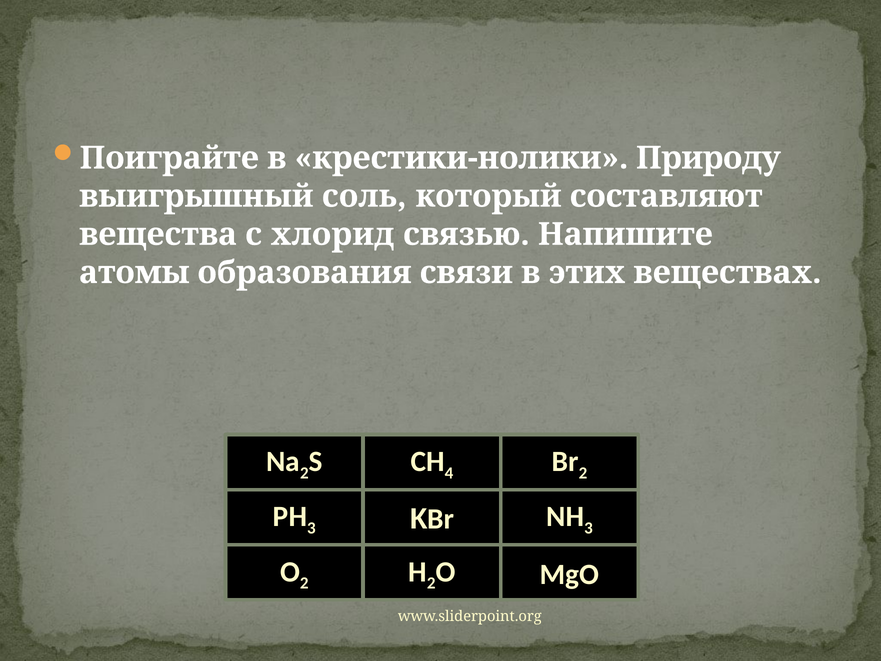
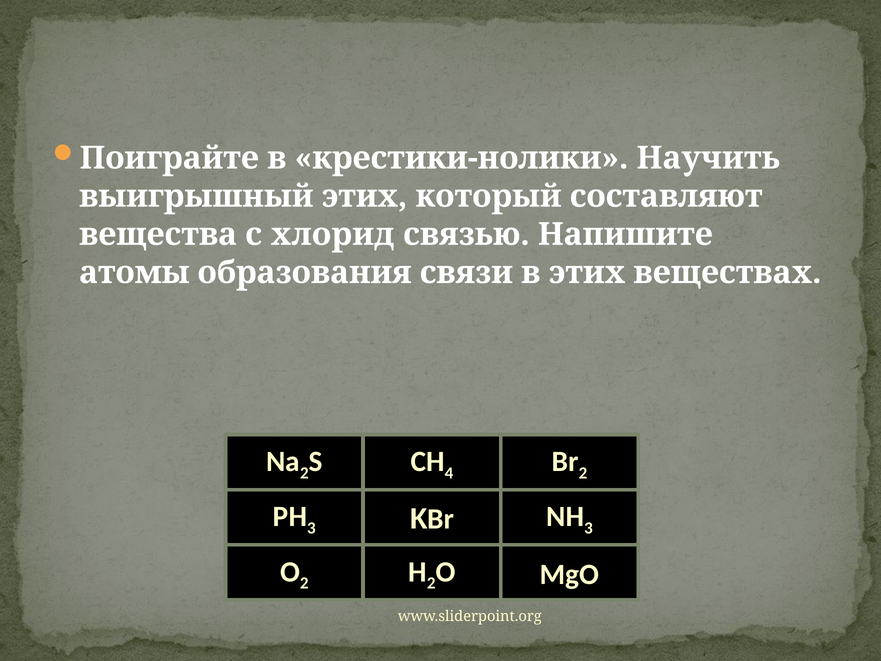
Природу: Природу -> Научить (708, 158)
выигрышный соль: соль -> этих (364, 196)
